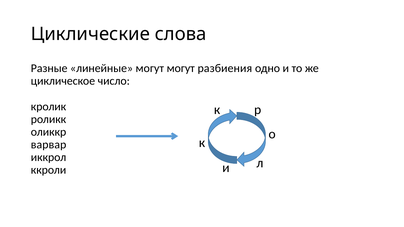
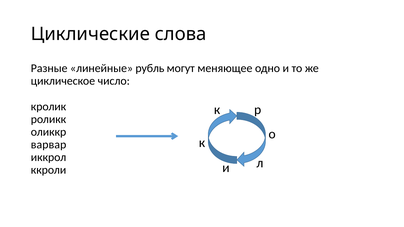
линейные могут: могут -> рубль (150, 68)
разбиения: разбиения -> меняющее (225, 68)
